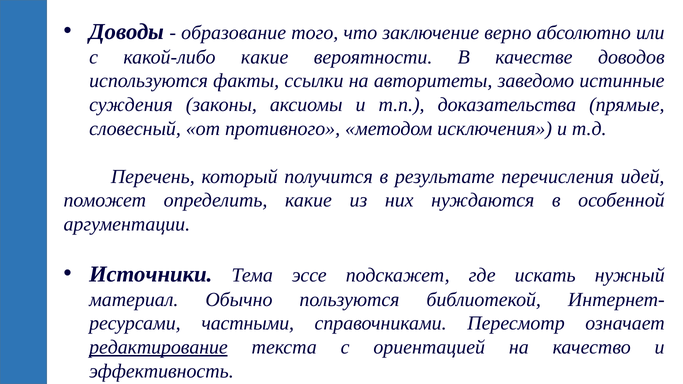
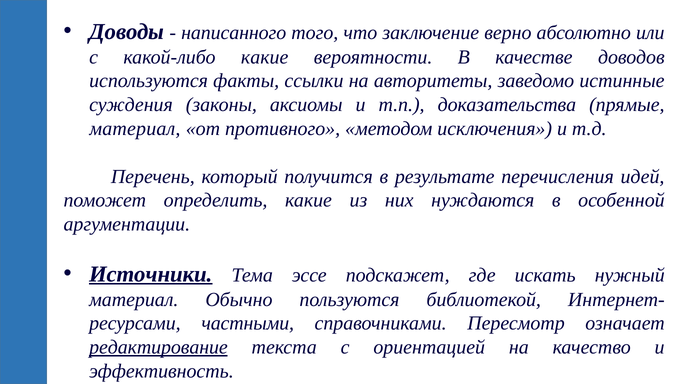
образование: образование -> написанного (234, 33)
словесный: словесный -> материал (135, 129)
Источники underline: none -> present (151, 274)
